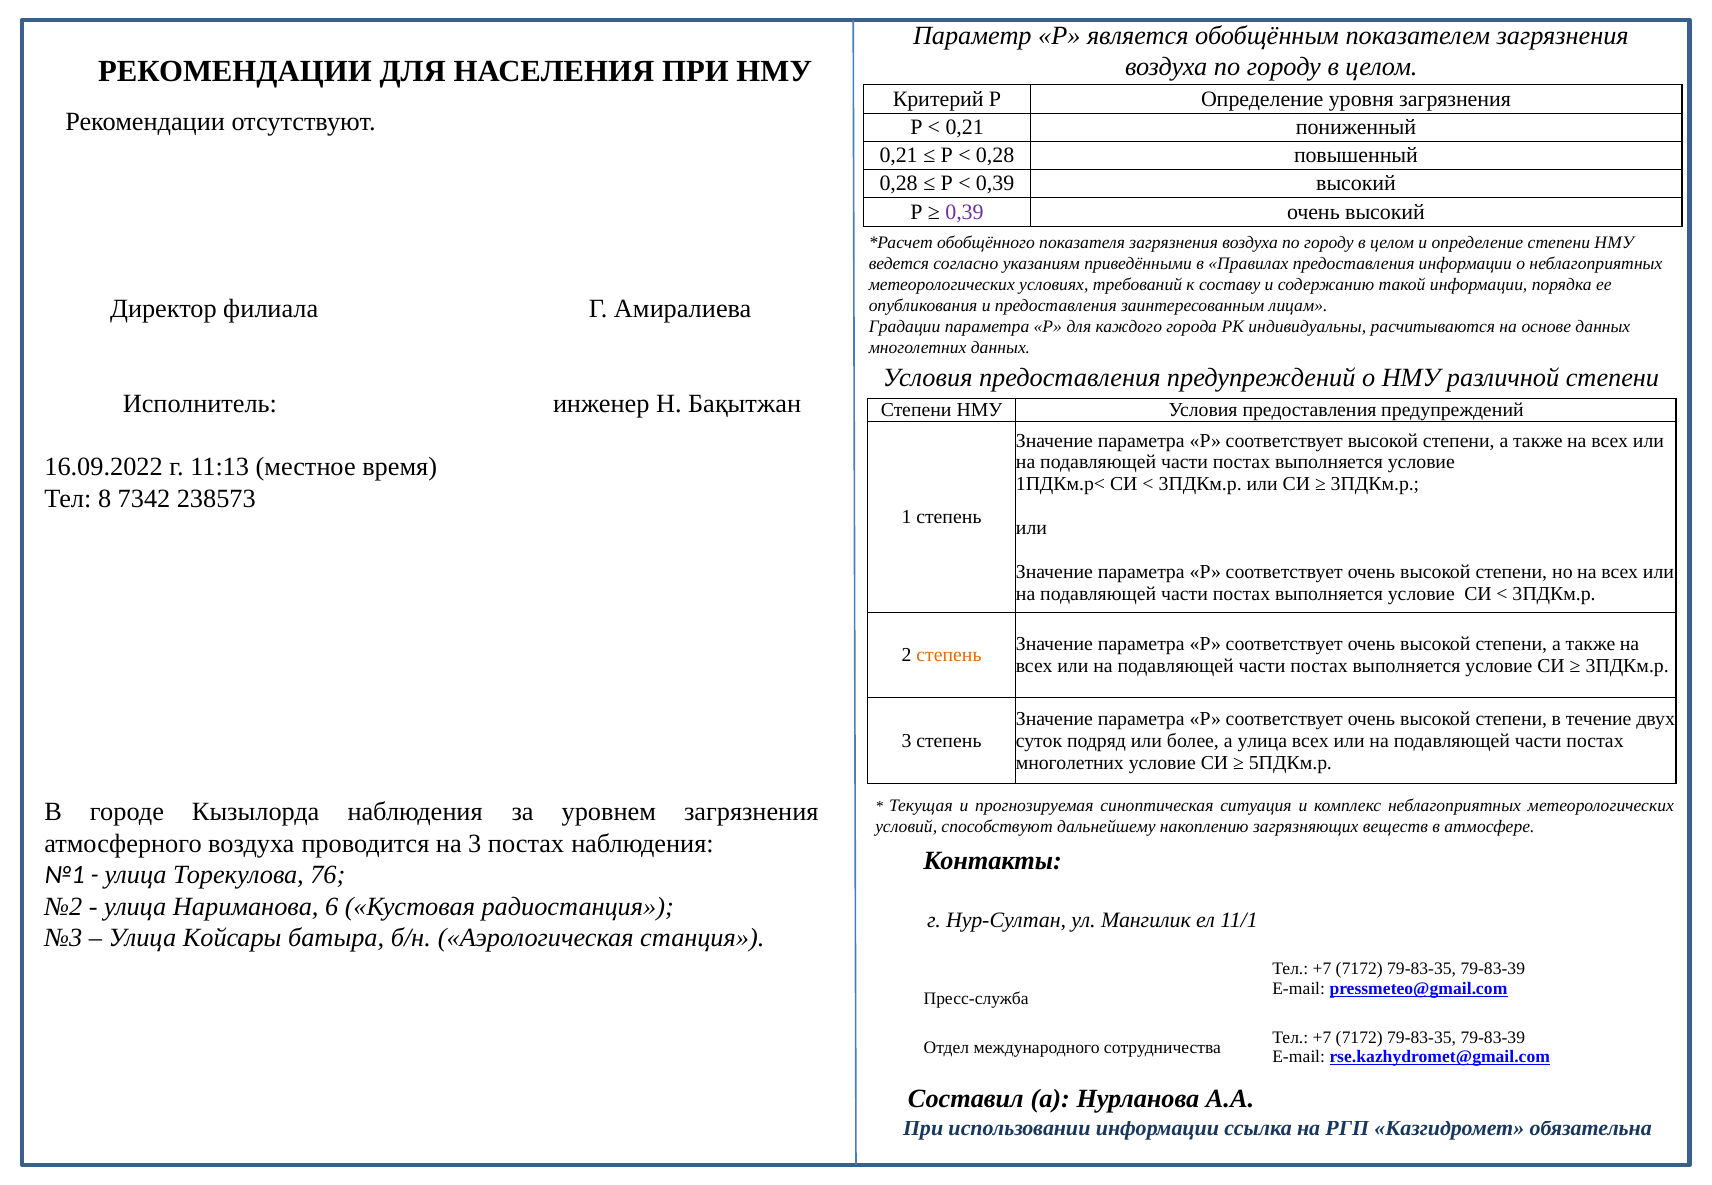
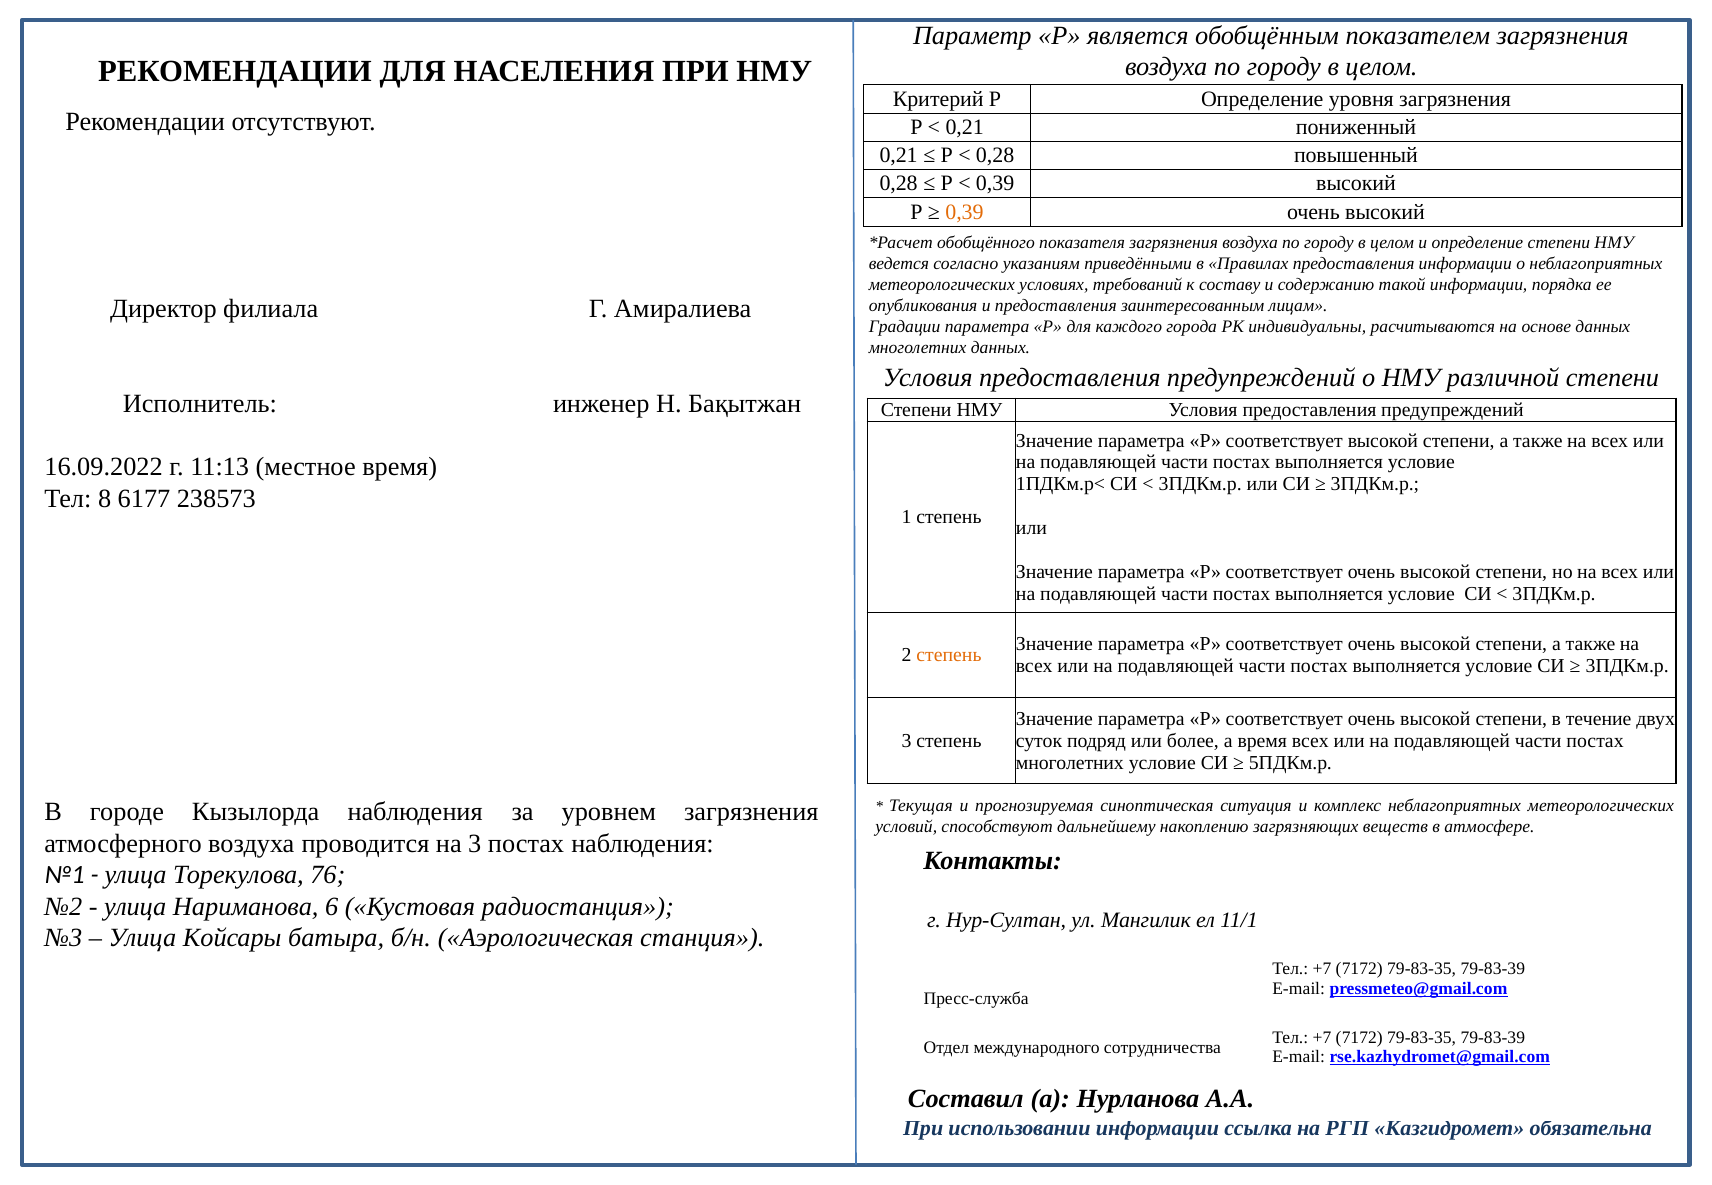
0,39 colour: purple -> orange (965, 212)
7342: 7342 -> 6177 (144, 499)
а улица: улица -> время (1262, 741)
